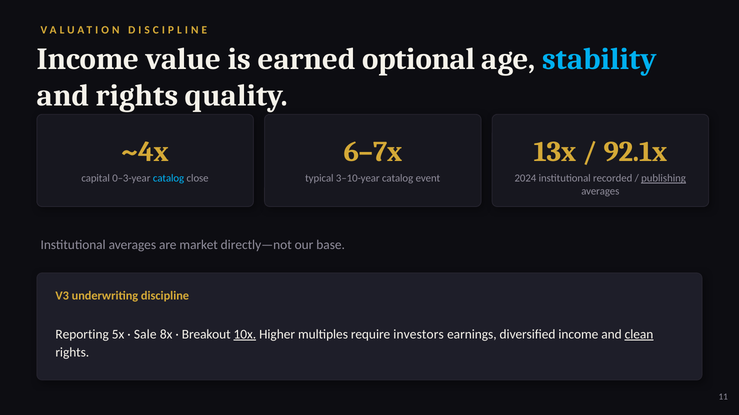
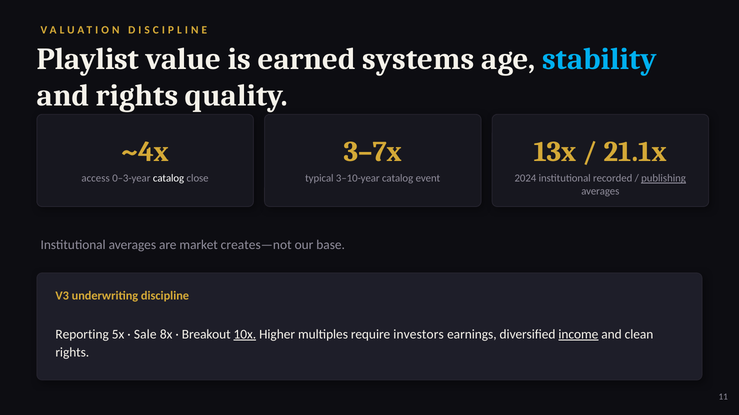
Income: Income -> Playlist (88, 59)
optional: optional -> systems (419, 59)
6–7x: 6–7x -> 3–7x (373, 152)
92.1x: 92.1x -> 21.1x (635, 152)
capital: capital -> access (96, 179)
catalog colour: light blue -> white (169, 179)
directly—not: directly—not -> creates—not (256, 245)
income underline: none -> present (578, 335)
clean underline: present -> none (639, 335)
